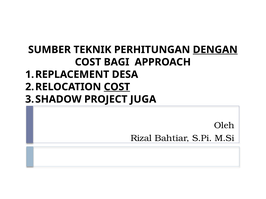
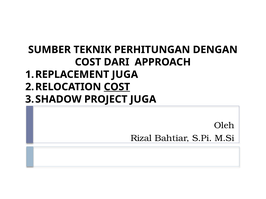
DENGAN underline: present -> none (215, 50)
BAGI: BAGI -> DARI (117, 62)
DESA: DESA -> JUGA (125, 75)
